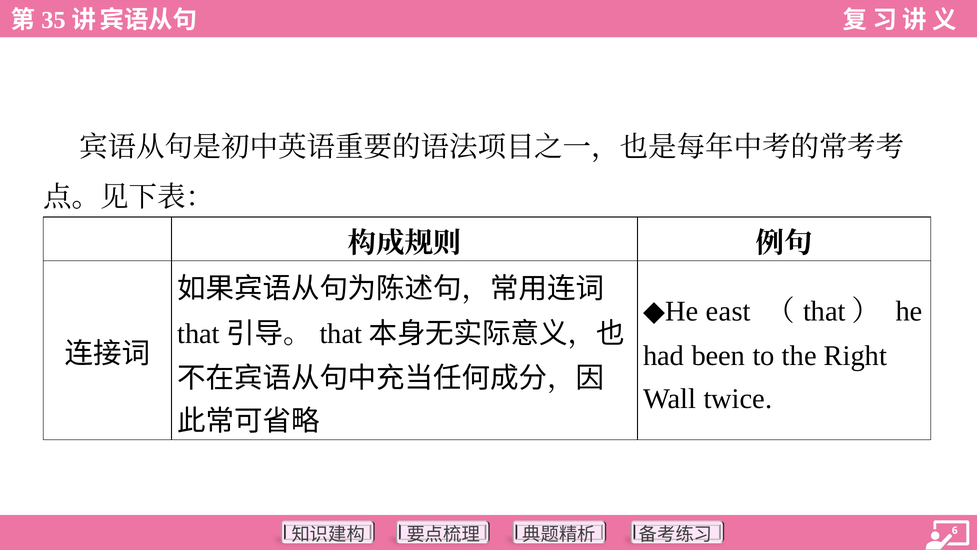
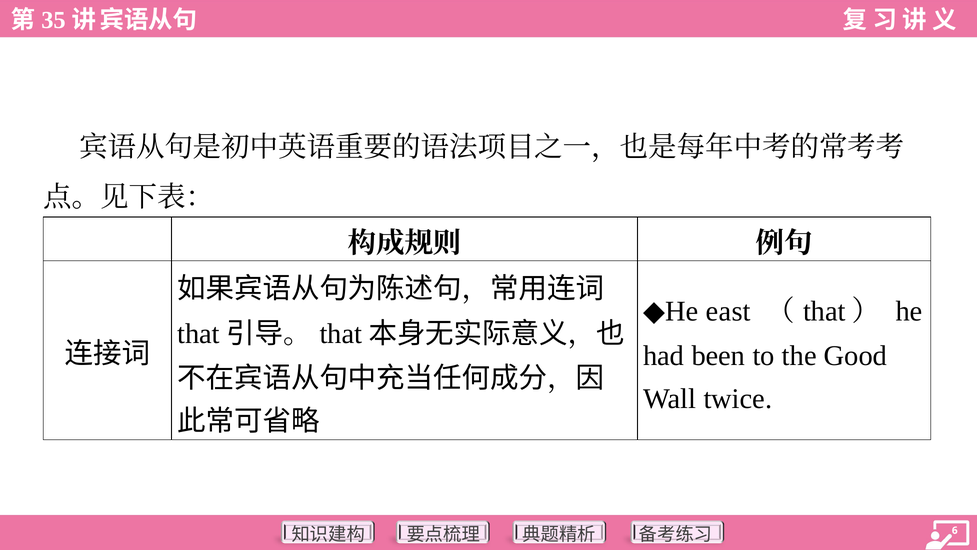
Right: Right -> Good (856, 356)
